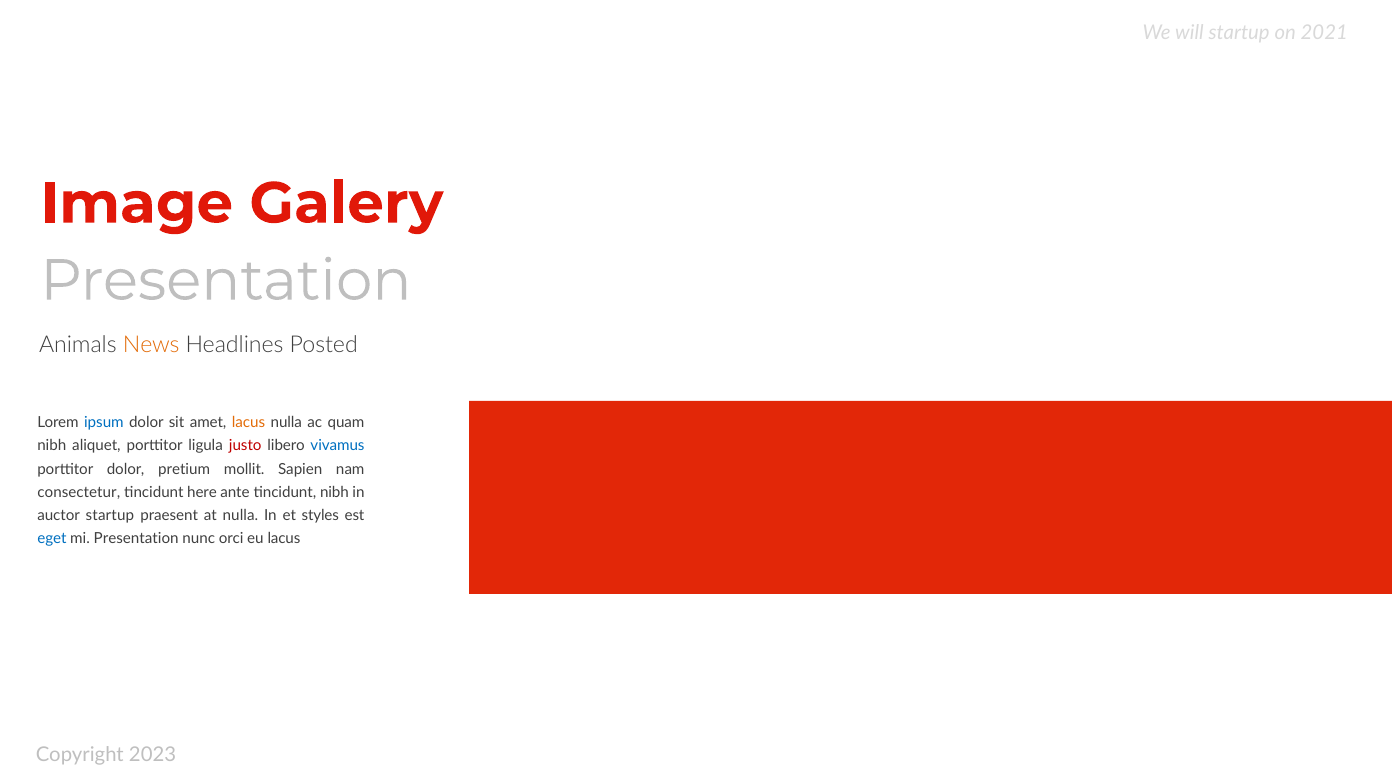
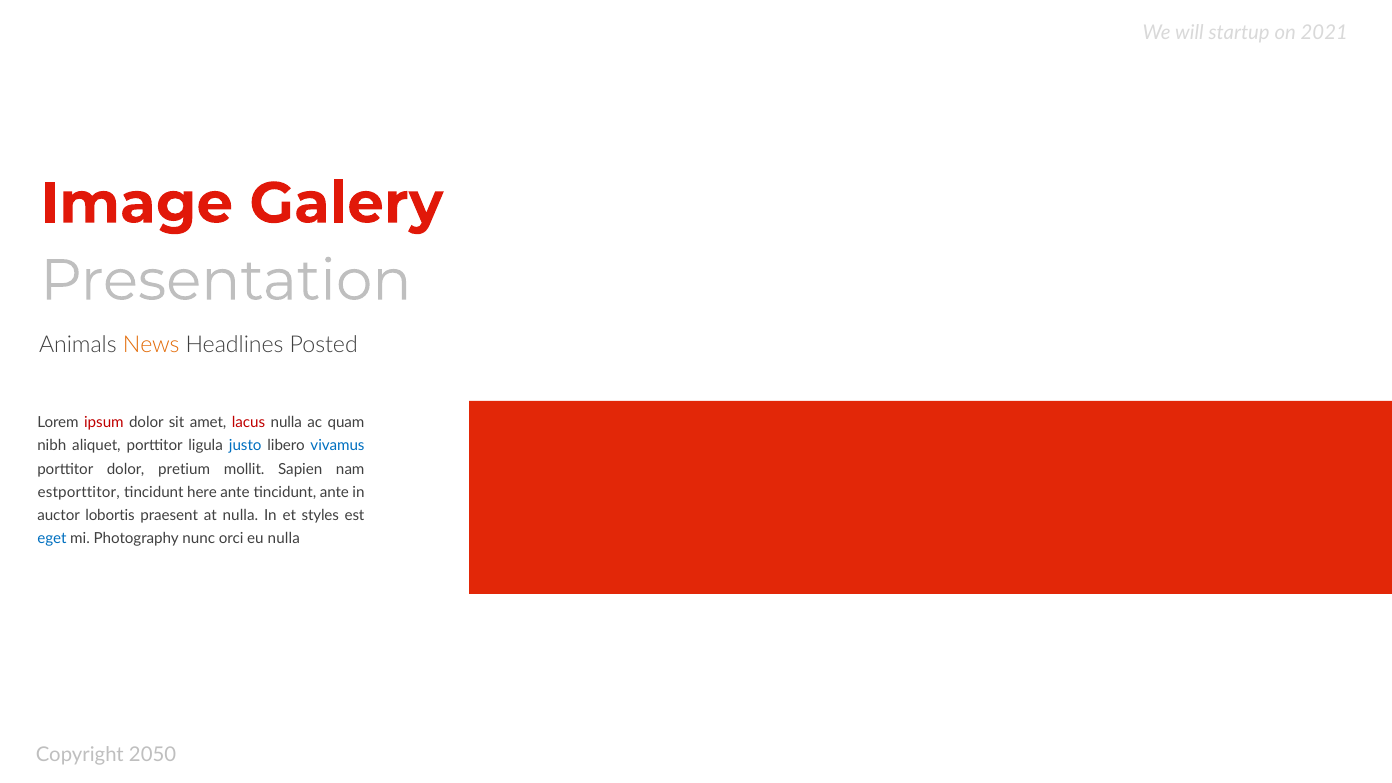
ipsum colour: blue -> red (104, 423)
lacus colour: orange -> red (249, 423)
justo colour: red -> blue (245, 446)
consectetur: consectetur -> estporttitor (79, 492)
tincidunt nibh: nibh -> ante (334, 492)
auctor startup: startup -> lobortis (110, 515)
mi Presentation: Presentation -> Photography (136, 539)
eu lacus: lacus -> nulla (284, 539)
2023: 2023 -> 2050 (153, 755)
